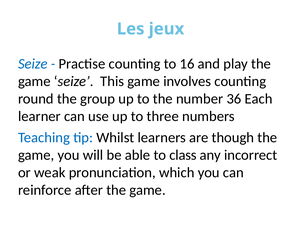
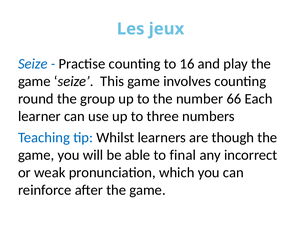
36: 36 -> 66 (234, 99)
class: class -> final (183, 155)
